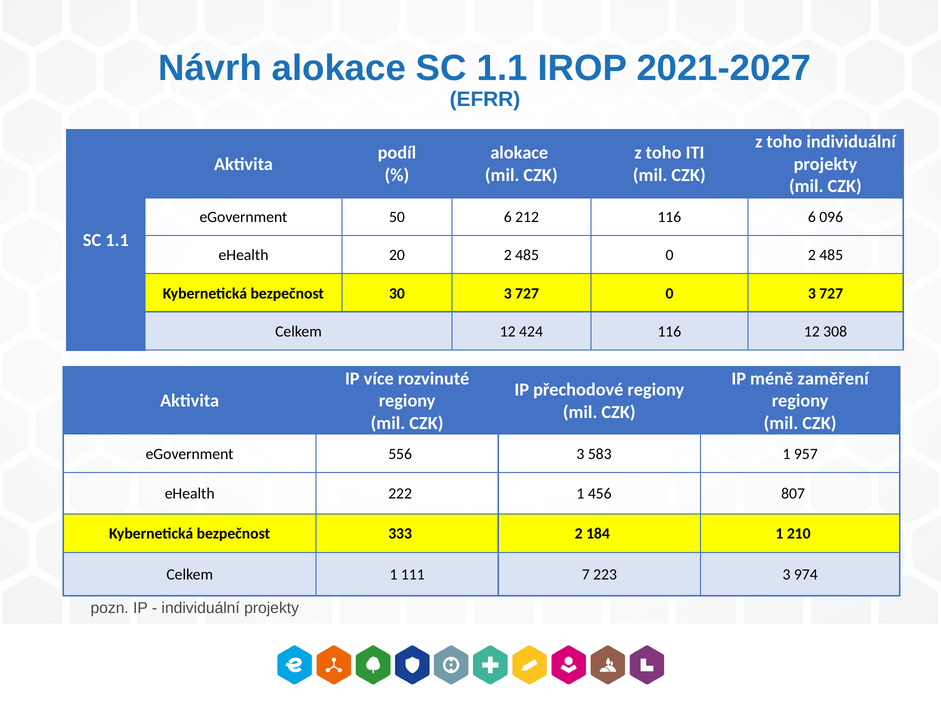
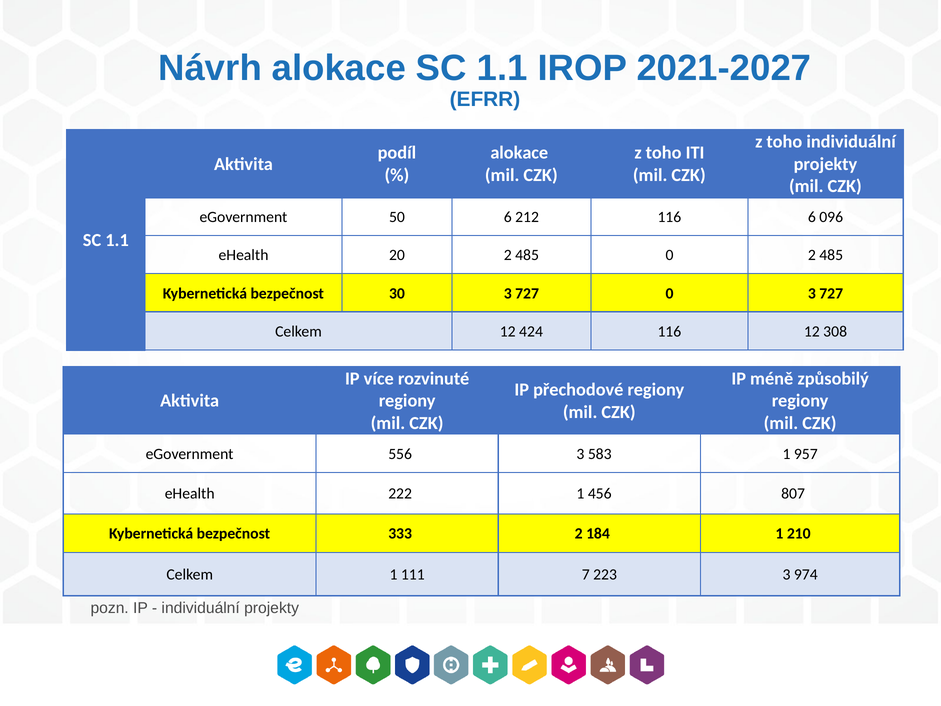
zaměření: zaměření -> způsobilý (833, 379)
